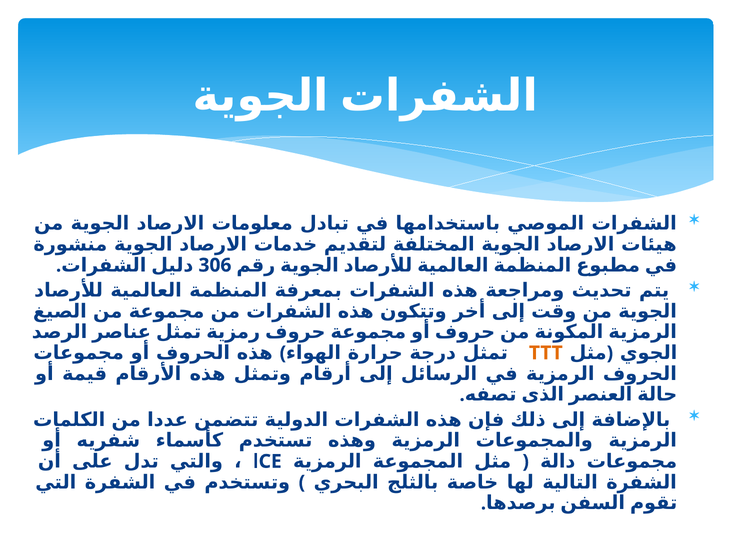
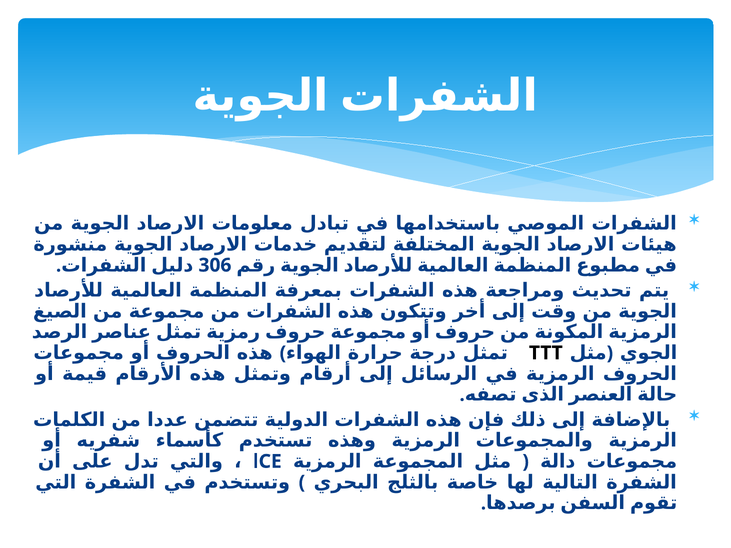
TTT colour: orange -> black (546, 353)
